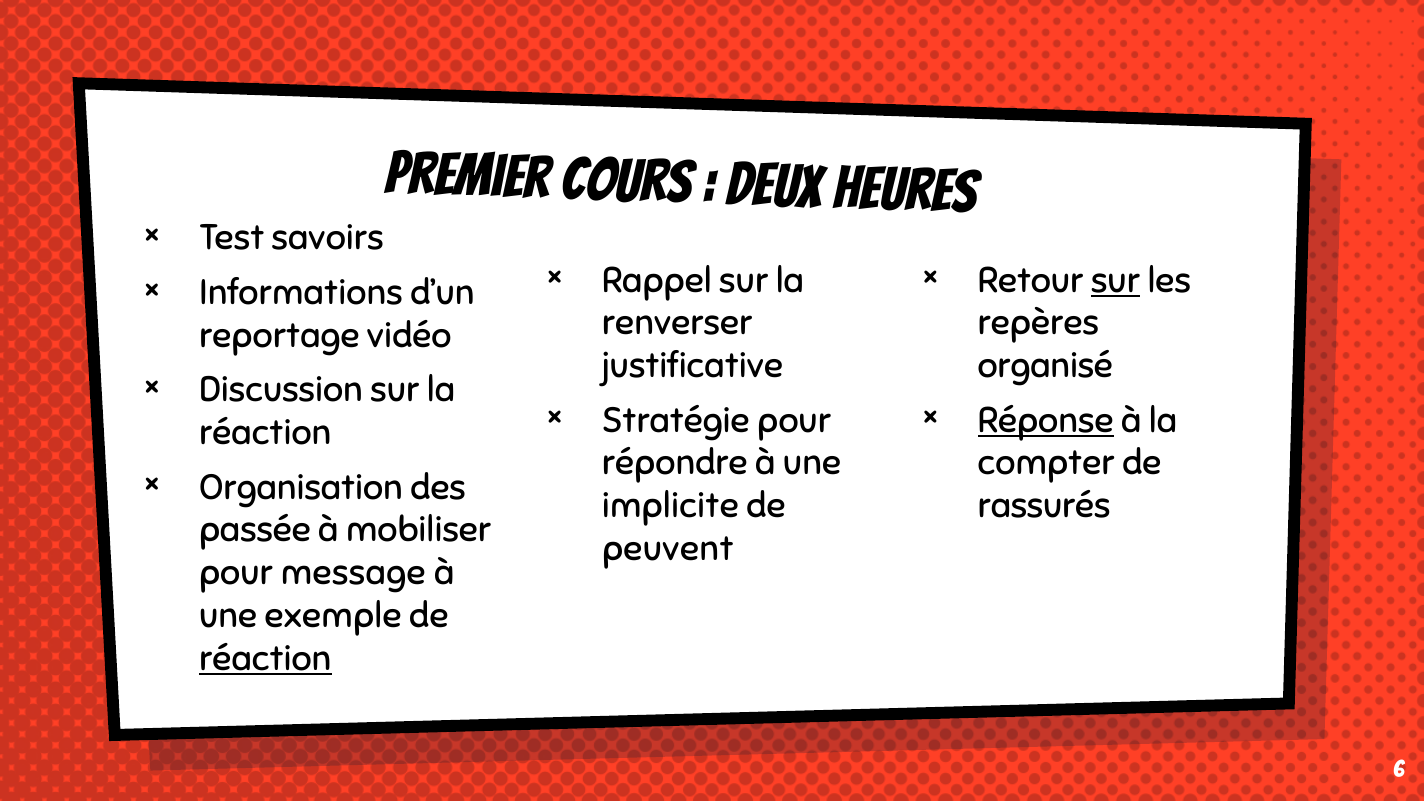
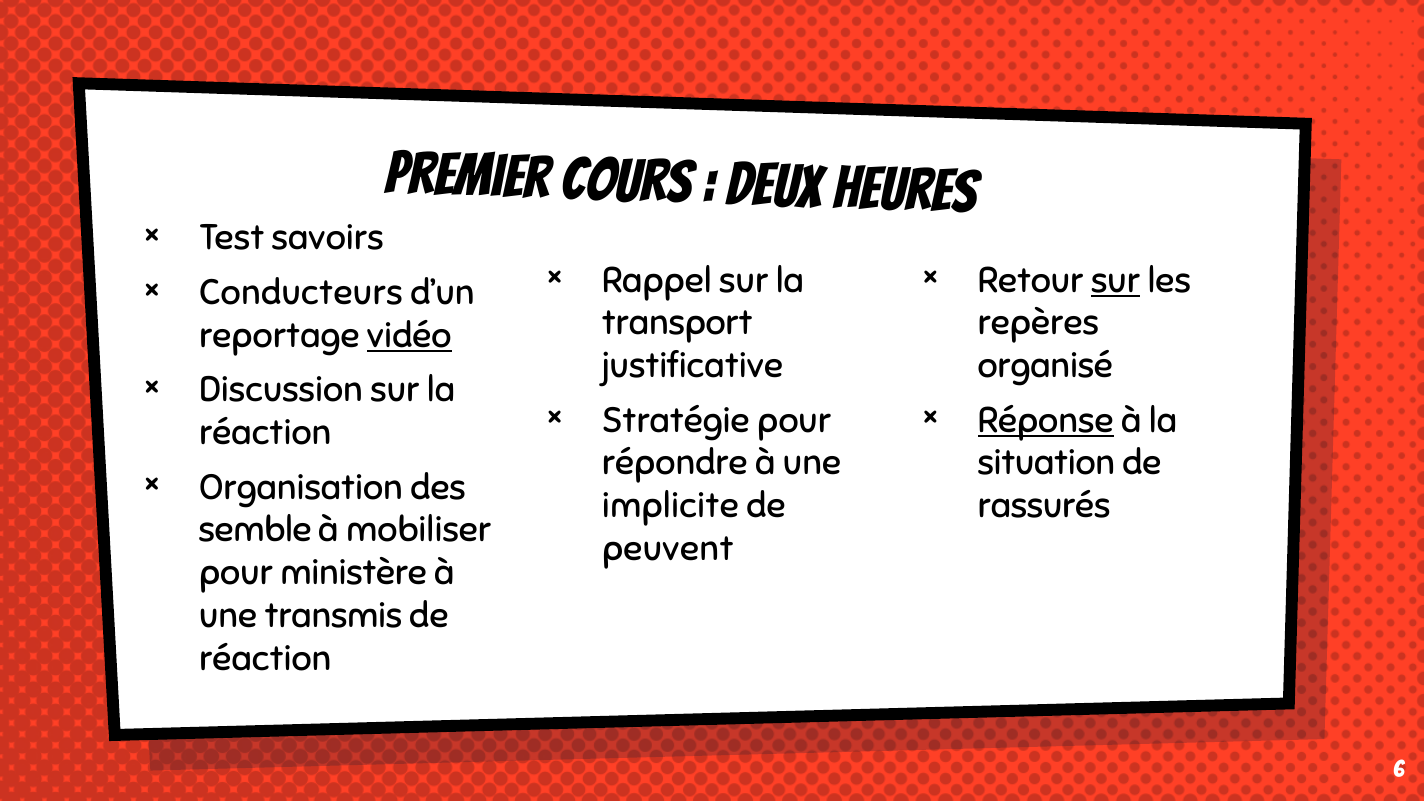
Informations: Informations -> Conducteurs (301, 293)
renverser: renverser -> transport (677, 323)
vidéo underline: none -> present (409, 336)
compter: compter -> situation (1046, 463)
passée: passée -> semble (255, 530)
message: message -> ministère (354, 573)
exemple: exemple -> transmis (333, 616)
réaction underline: present -> none (265, 658)
